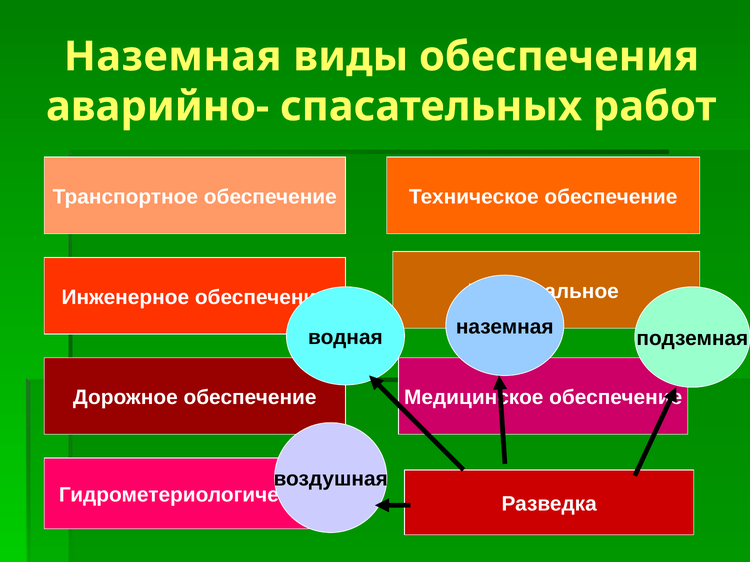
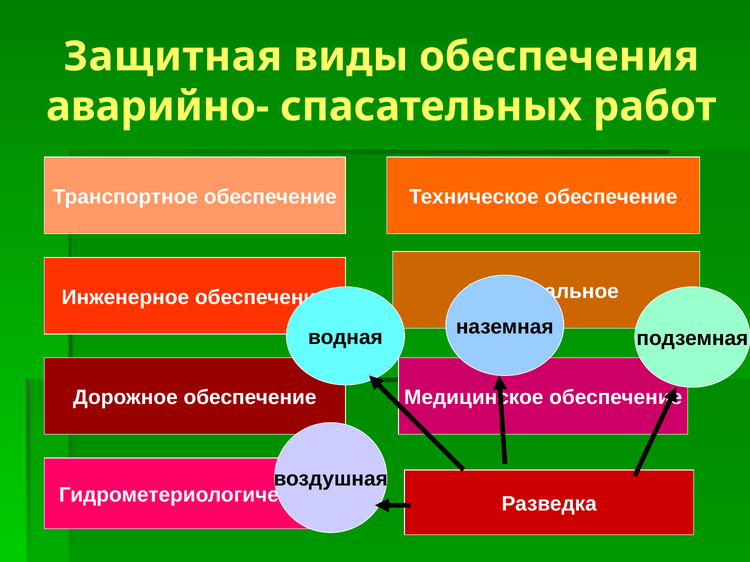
Наземная: Наземная -> Защитная (173, 57)
